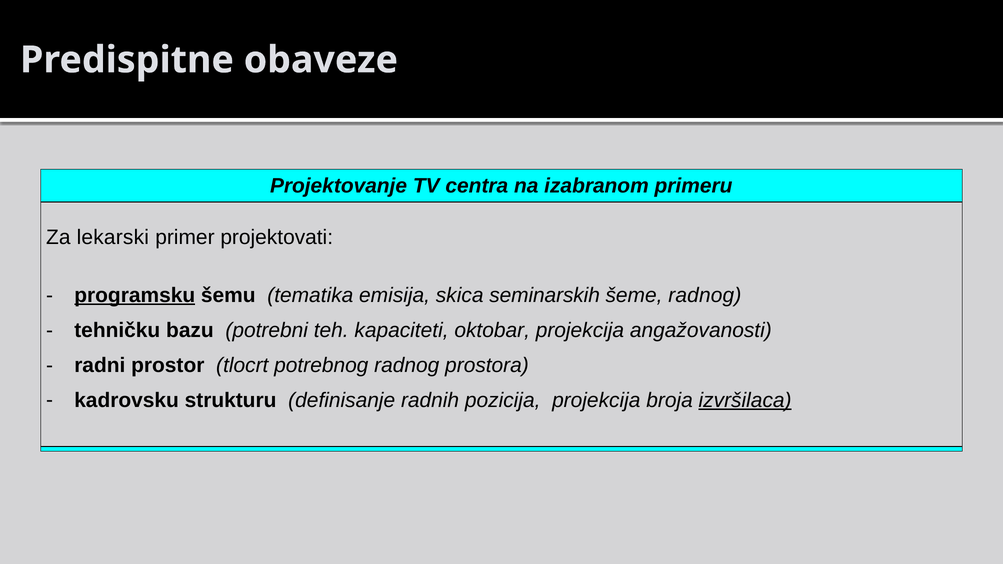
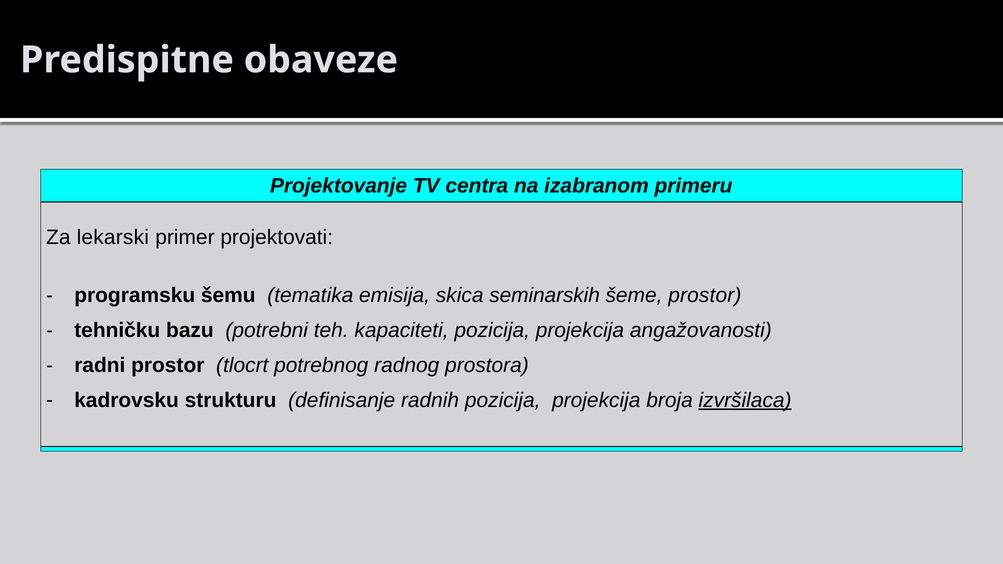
programsku underline: present -> none (135, 295)
šeme radnog: radnog -> prostor (705, 295)
kapaciteti oktobar: oktobar -> pozicija (492, 330)
